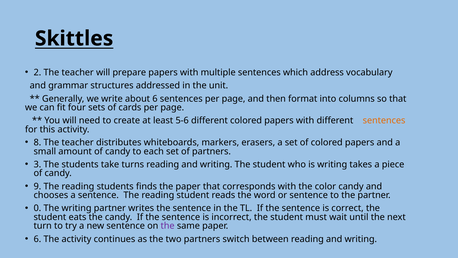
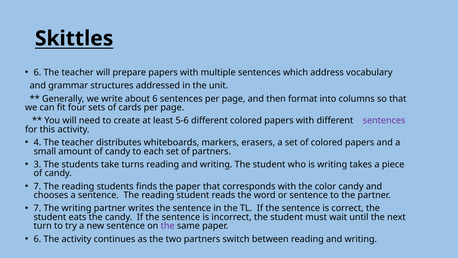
2: 2 -> 6 (37, 72)
sentences colour: orange -> purple (384, 120)
8: 8 -> 4 (37, 142)
9: 9 -> 7 (37, 186)
0: 0 -> 7 (37, 208)
